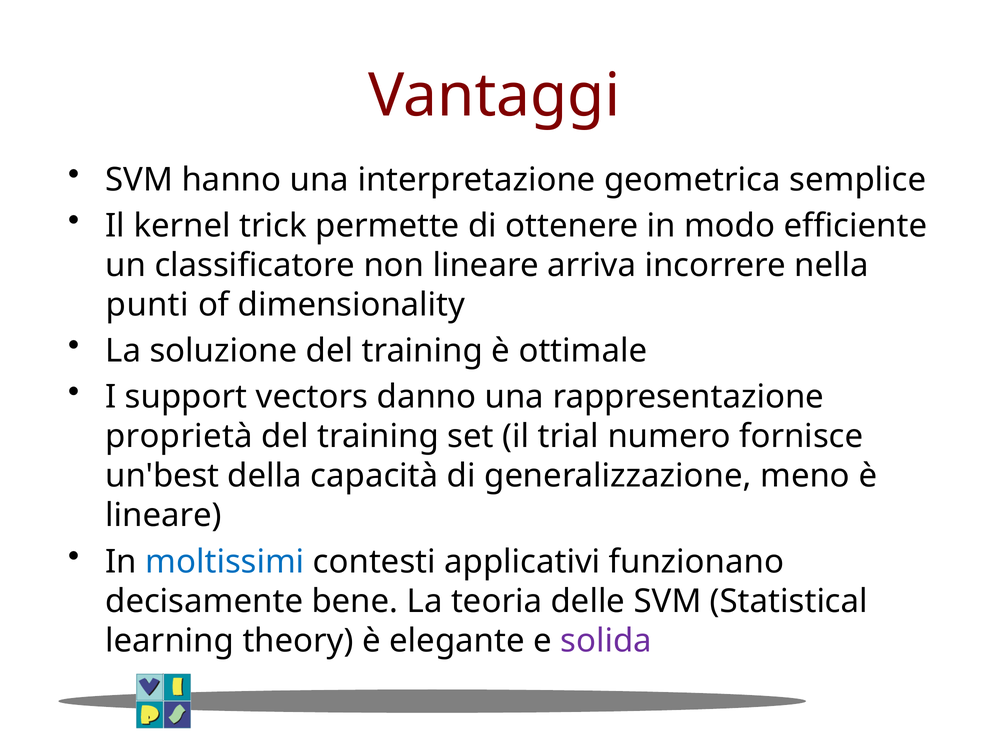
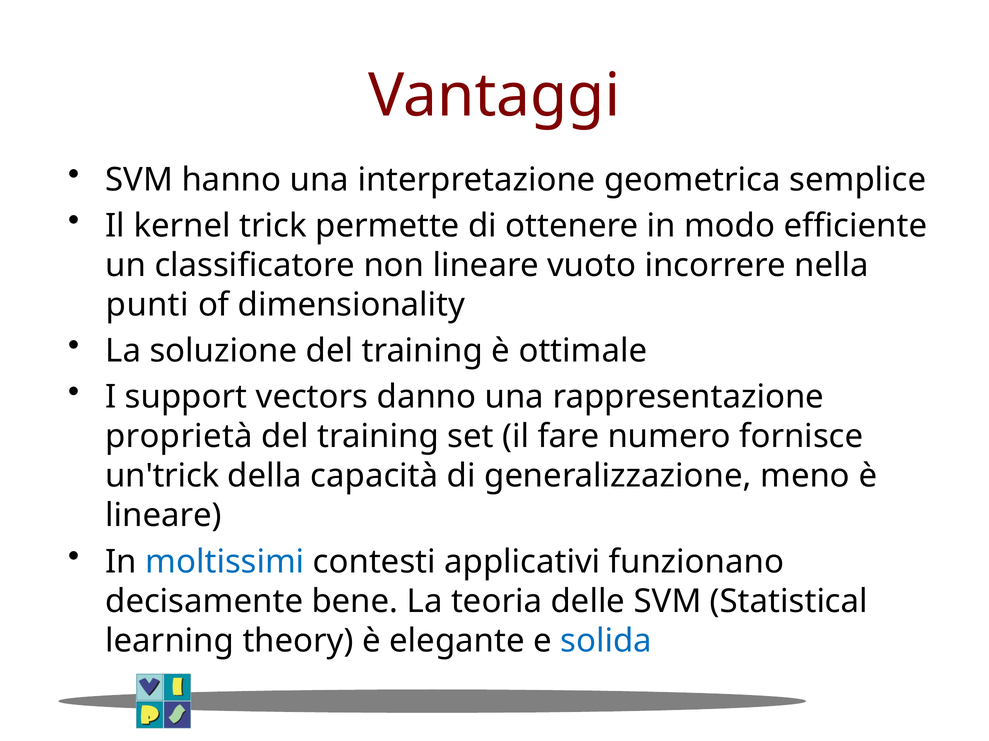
arriva: arriva -> vuoto (592, 266)
trial: trial -> fare (568, 437)
un'best: un'best -> un'trick (162, 477)
solida colour: purple -> blue (606, 641)
